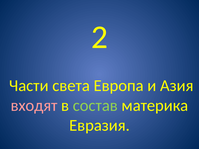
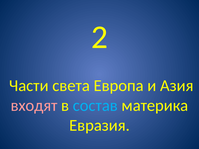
состав colour: light green -> light blue (95, 106)
